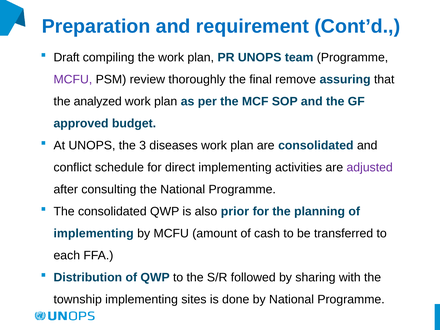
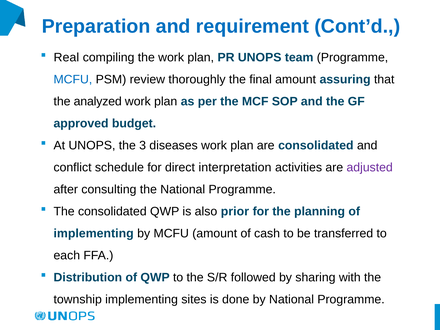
Draft: Draft -> Real (66, 57)
MCFU colour: purple -> blue (73, 79)
final remove: remove -> amount (296, 79)
direct implementing: implementing -> interpretation (235, 167)
